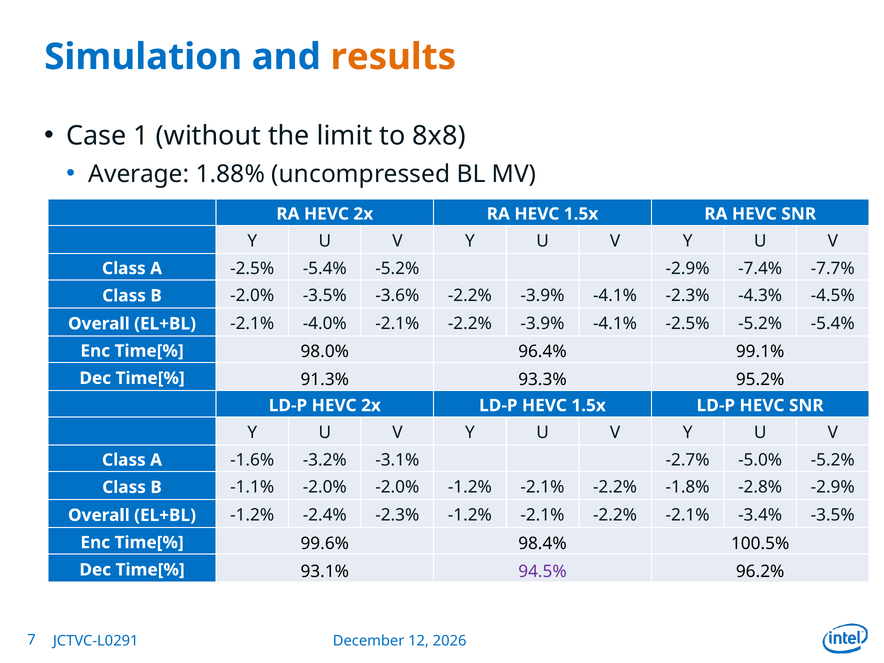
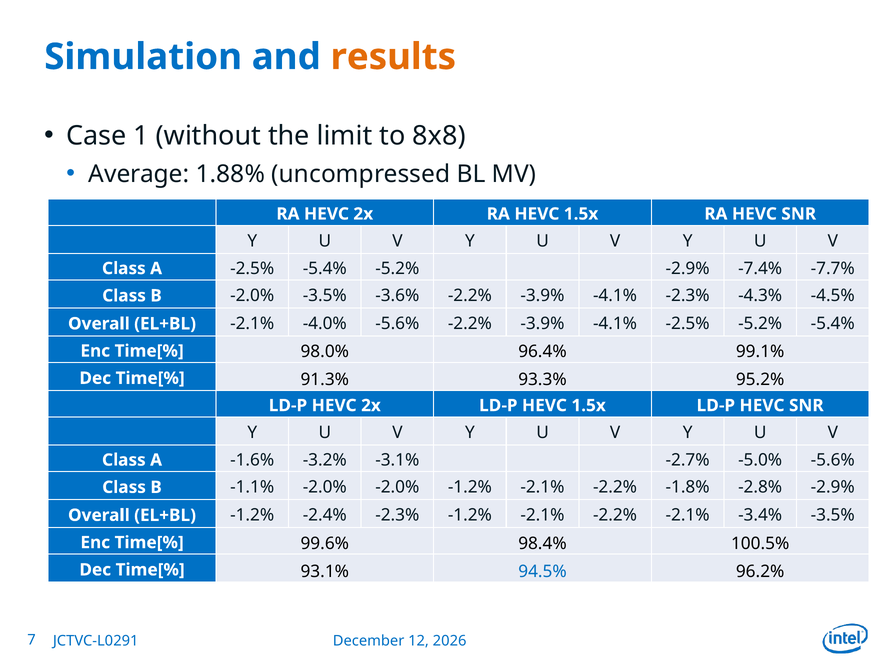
-4.0% -2.1%: -2.1% -> -5.6% (397, 324)
-5.0% -5.2%: -5.2% -> -5.6% (833, 460)
94.5% colour: purple -> blue (542, 571)
